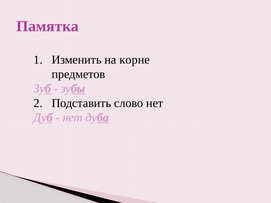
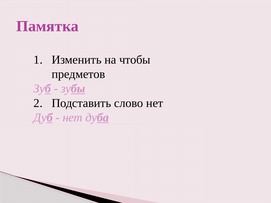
корне: корне -> чтобы (135, 60)
